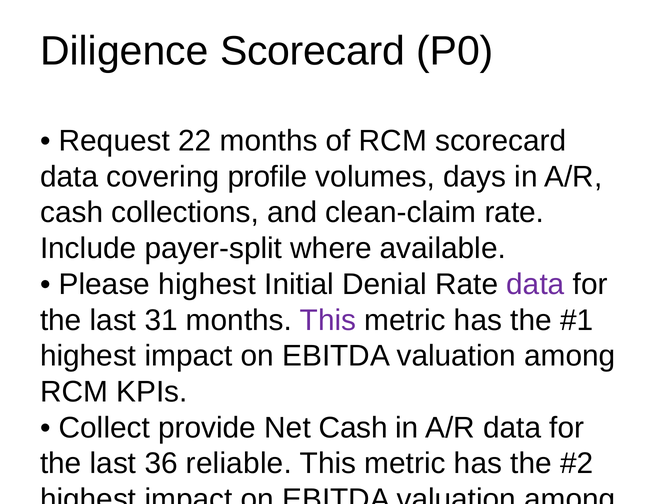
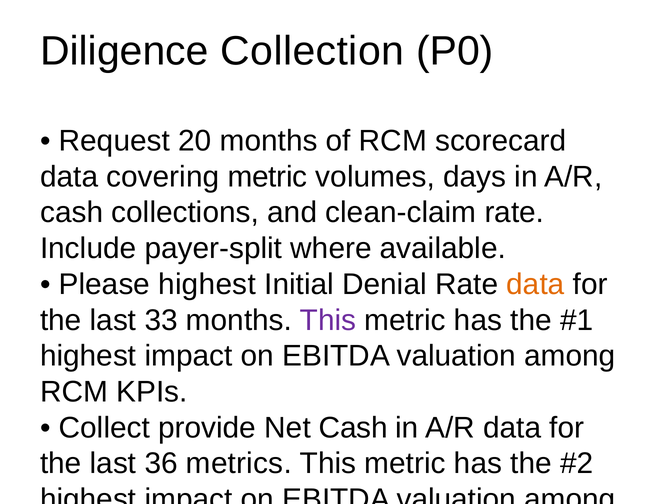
Diligence Scorecard: Scorecard -> Collection (312, 51)
22: 22 -> 20 (195, 141)
covering profile: profile -> metric (267, 177)
data colour: purple -> orange (535, 284)
31: 31 -> 33 (161, 320)
reliable: reliable -> metrics (239, 463)
